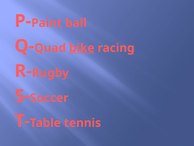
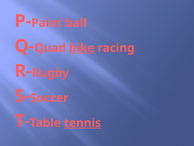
tennis underline: none -> present (82, 123)
